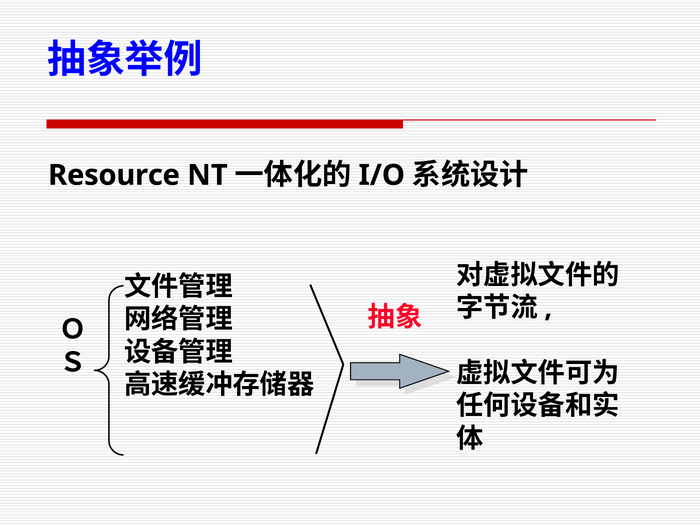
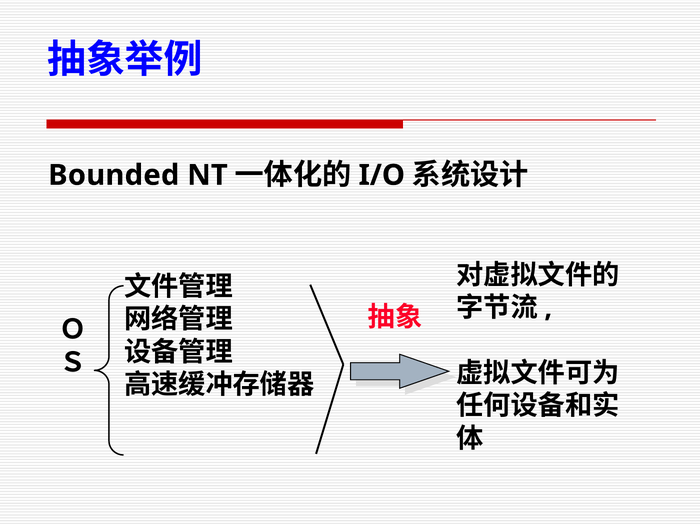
Resource: Resource -> Bounded (114, 175)
